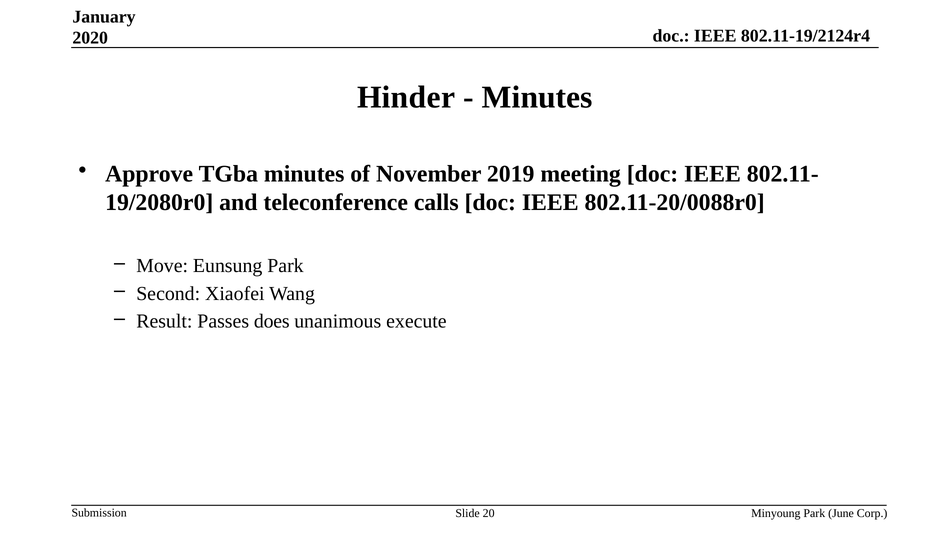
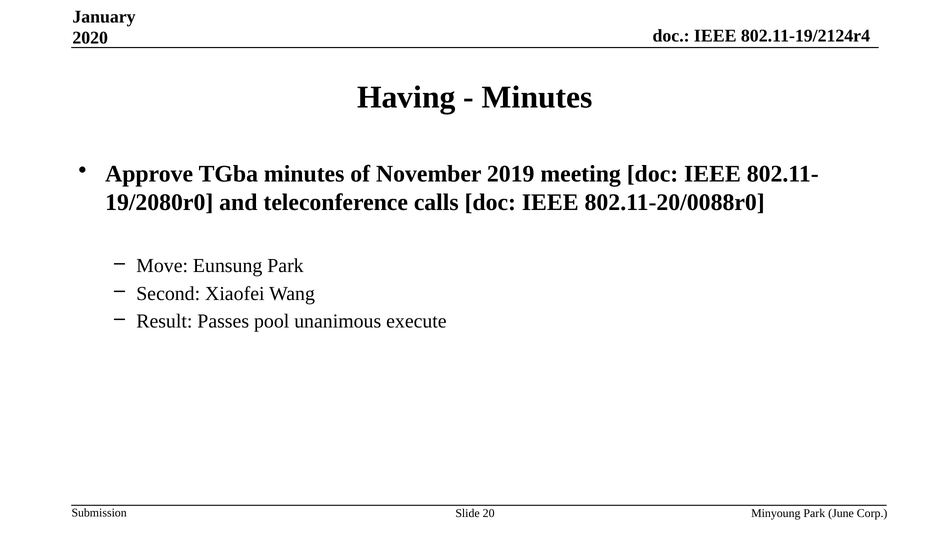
Hinder: Hinder -> Having (406, 97)
does: does -> pool (272, 321)
